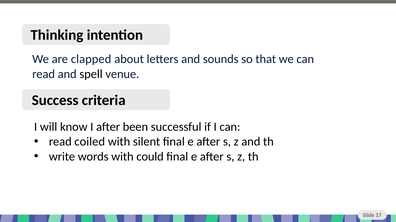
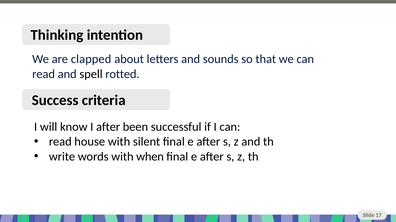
venue: venue -> rotted (122, 74)
coiled: coiled -> house (90, 142)
could: could -> when (150, 157)
